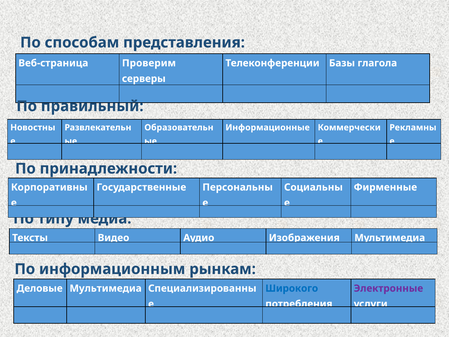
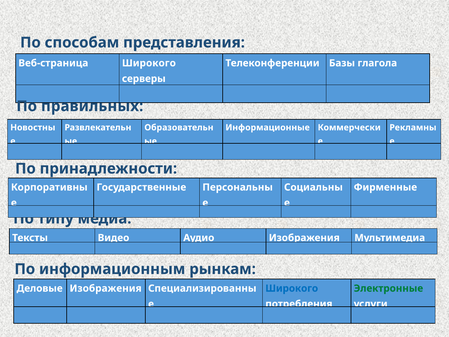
Веб-страница Проверим: Проверим -> Широкого (149, 63)
правильный: правильный -> правильных (92, 106)
Деловые Мультимедиа: Мультимедиа -> Изображения (106, 288)
Электронные colour: purple -> green (388, 288)
